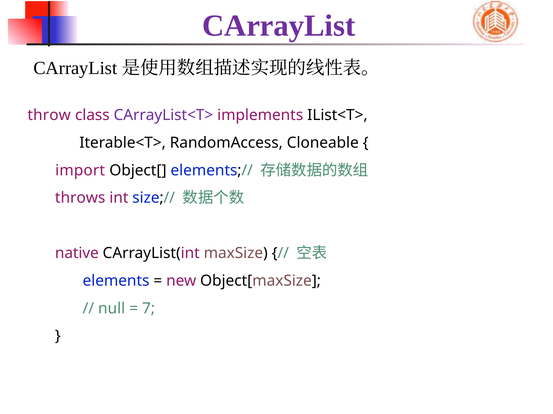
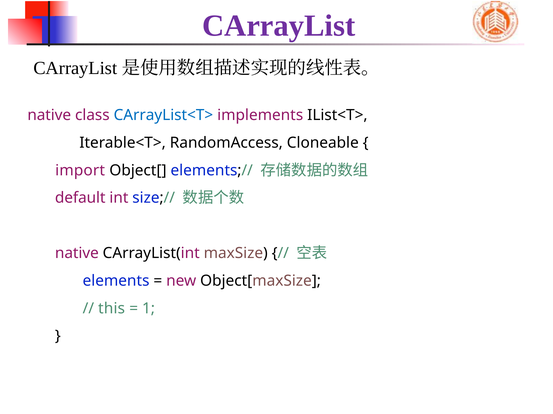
throw: throw -> native (49, 115)
CArrayList<T> colour: purple -> blue (163, 115)
throws: throws -> default (80, 198)
null: null -> this (112, 309)
7: 7 -> 1 (149, 309)
